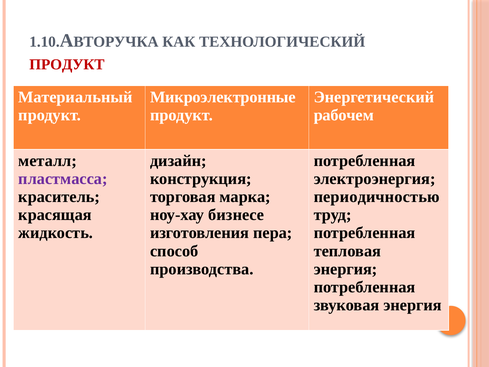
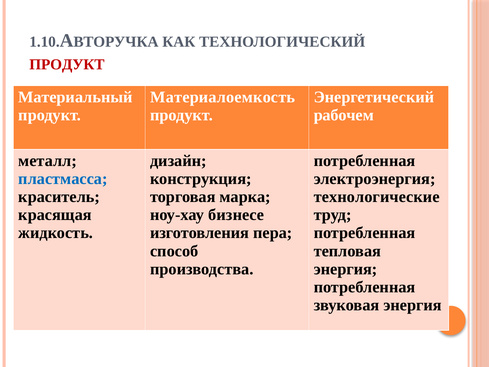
Микроэлектронные: Микроэлектронные -> Материалоемкость (223, 97)
пластмасса colour: purple -> blue (63, 179)
периодичностью: периодичностью -> технологические (377, 197)
